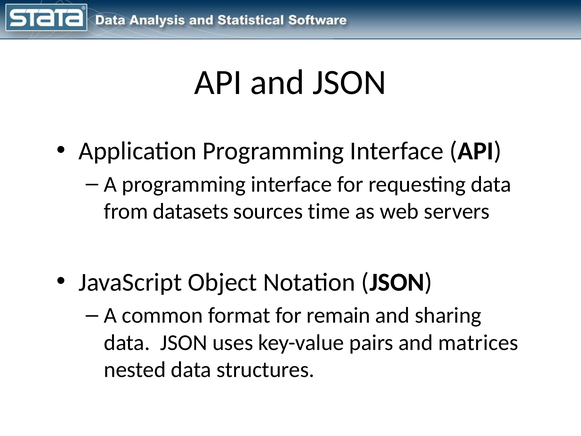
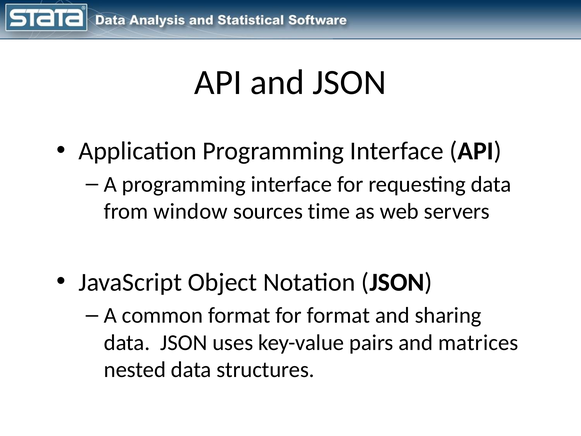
datasets: datasets -> window (191, 211)
for remain: remain -> format (338, 315)
